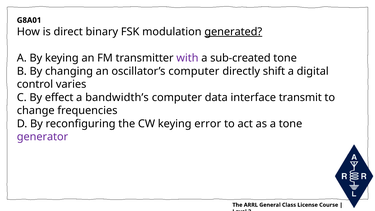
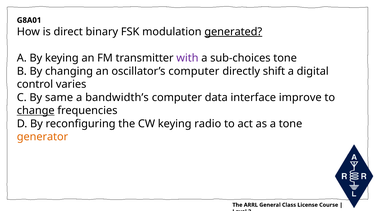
sub-created: sub-created -> sub-choices (240, 58)
effect: effect -> same (59, 97)
transmit: transmit -> improve (300, 97)
change underline: none -> present (36, 111)
error: error -> radio (208, 124)
generator colour: purple -> orange (42, 137)
